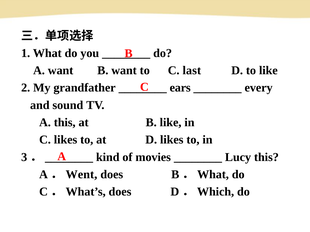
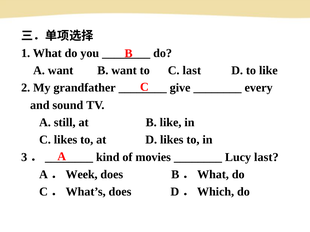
ears: ears -> give (180, 88)
A this: this -> still (65, 123)
Lucy this: this -> last (266, 157)
Went: Went -> Week (82, 175)
